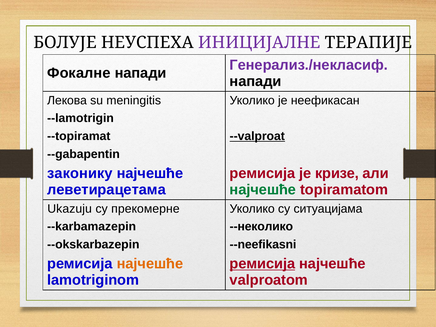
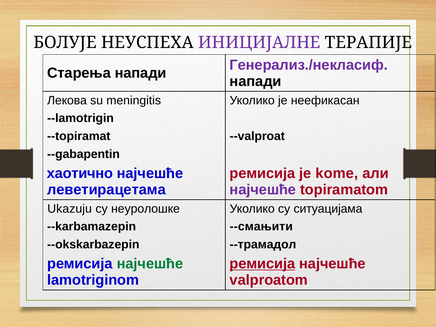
Фокалне: Фокалне -> Старења (79, 73)
--valproat underline: present -> none (257, 136)
законику: законику -> хаотично (80, 173)
кризе: кризе -> kome (337, 173)
најчешће colour: green -> purple (263, 190)
прекомерне: прекомерне -> неуролошке (145, 209)
--неколико: --неколико -> --смањити (261, 227)
--neefikasni: --neefikasni -> --трамадол (263, 245)
најчешће colour: orange -> green (150, 264)
